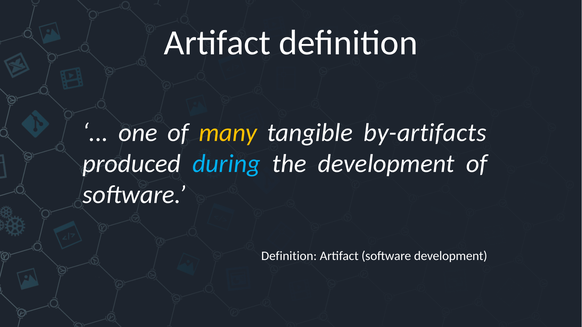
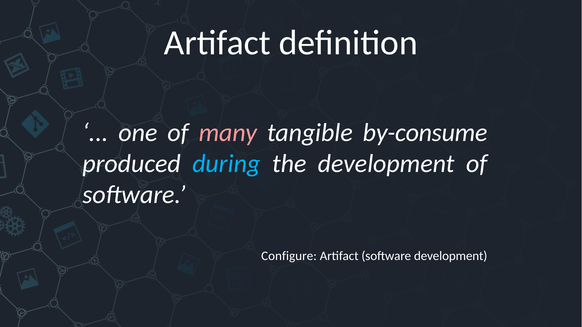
many colour: yellow -> pink (228, 133)
by-artifacts: by-artifacts -> by-consume (425, 133)
Definition: Definition -> Configure (289, 256)
